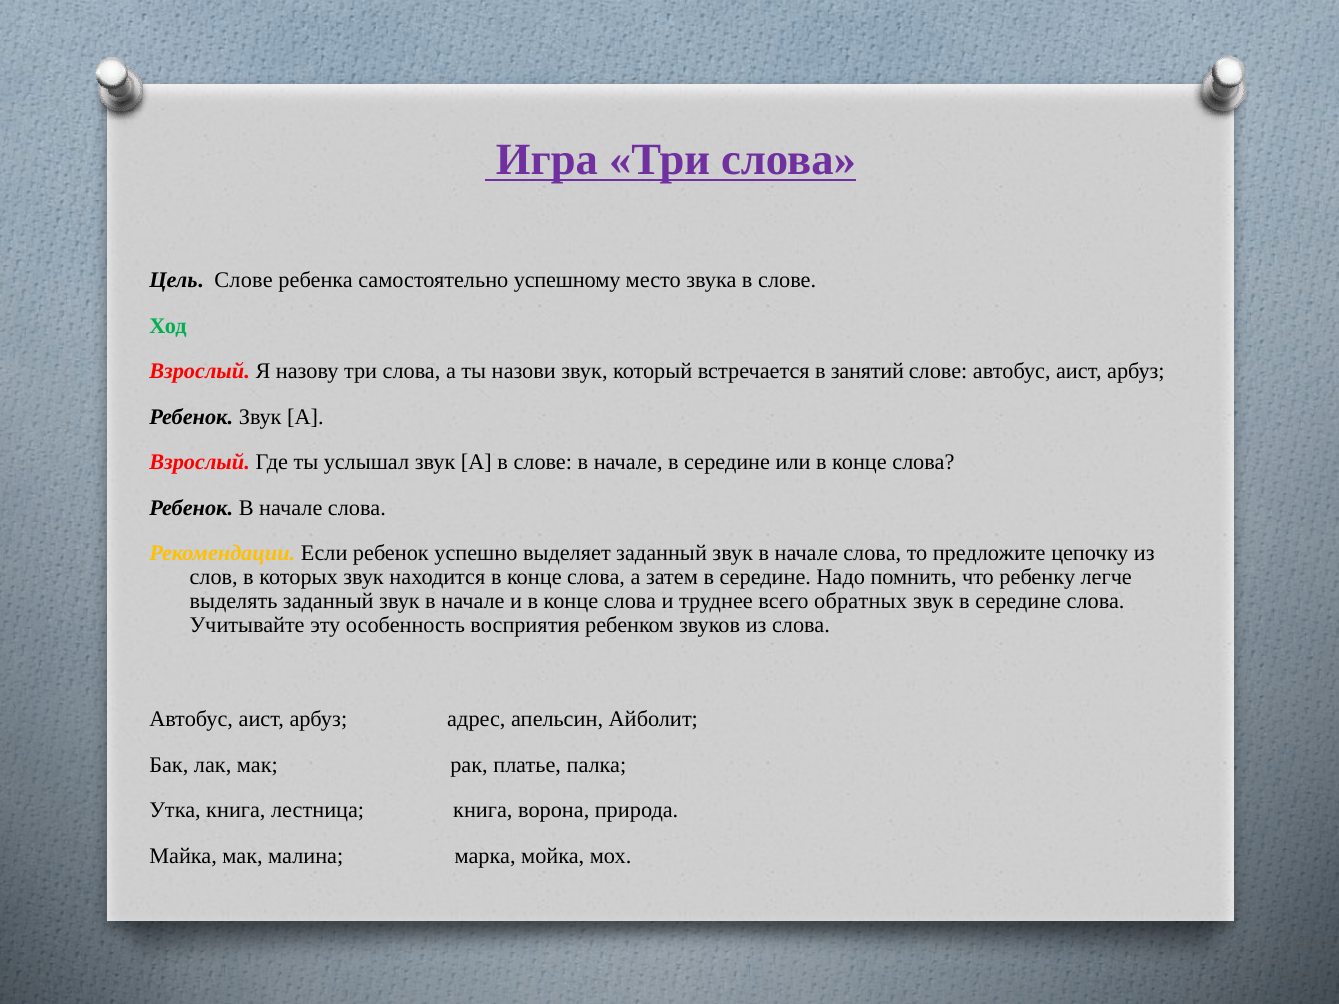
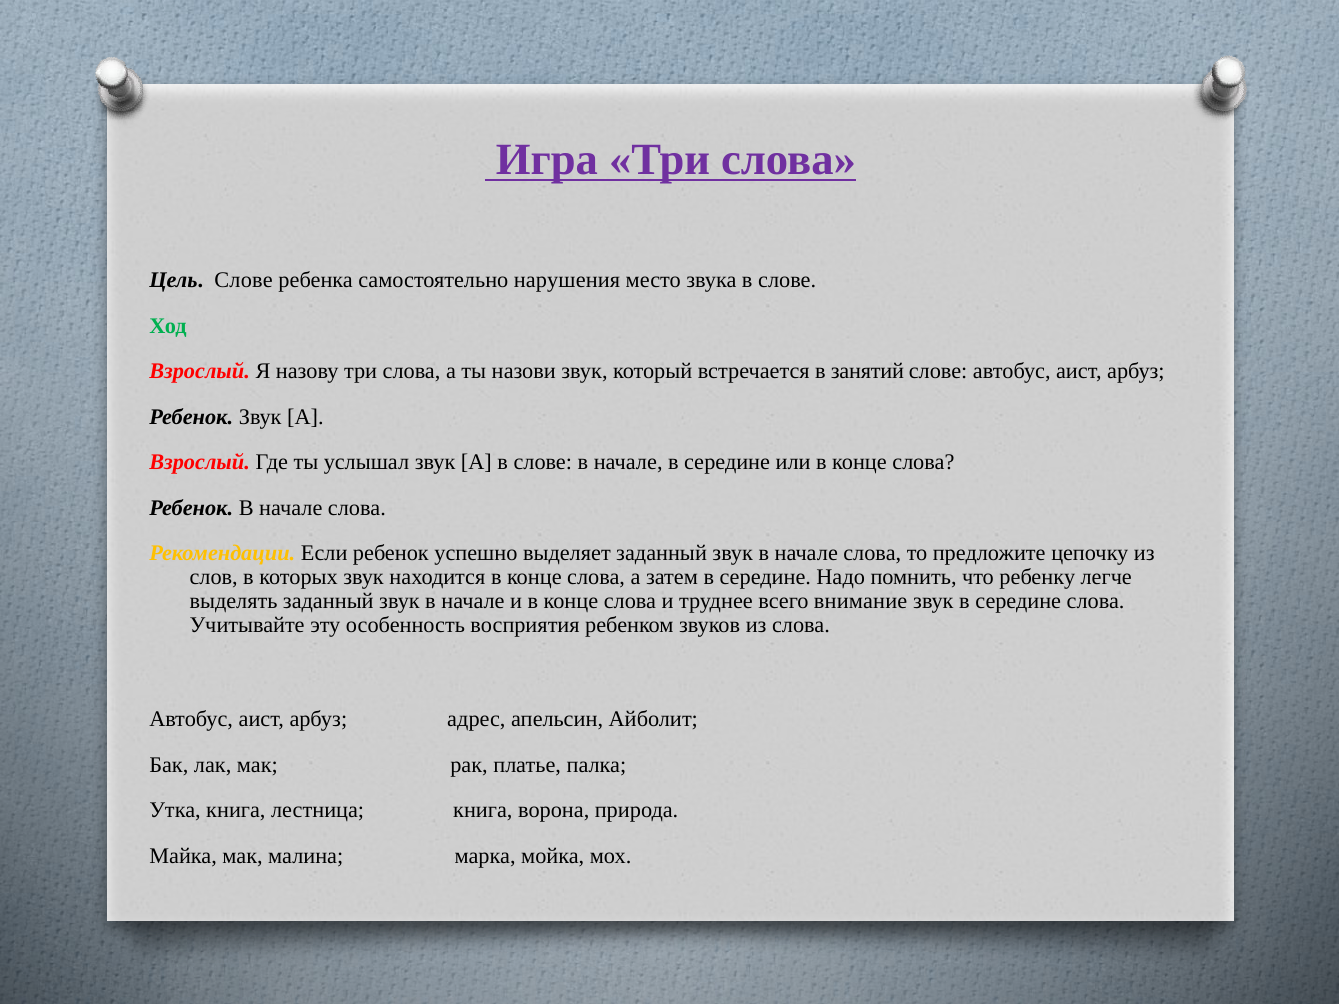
успешному: успешному -> нарушения (567, 281)
обратных: обратных -> внимание (861, 602)
